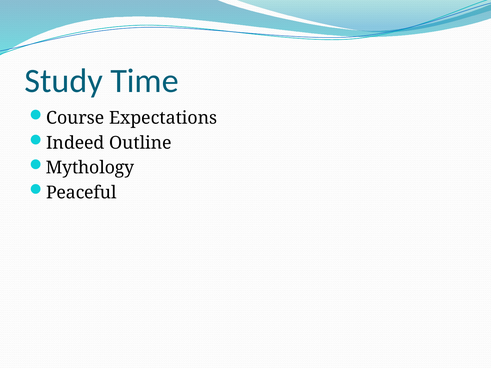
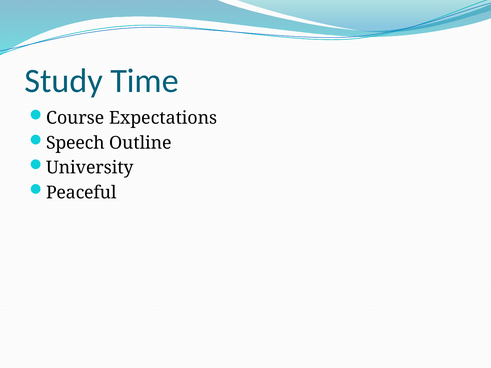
Indeed: Indeed -> Speech (75, 143)
Mythology: Mythology -> University (90, 168)
